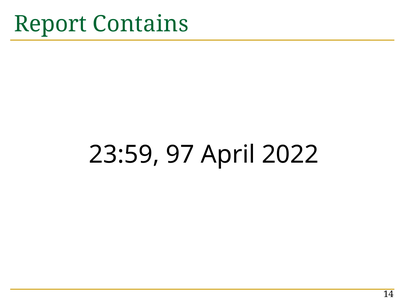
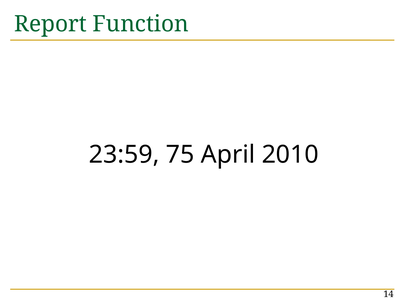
Contains: Contains -> Function (141, 24)
97: 97 -> 75 (180, 155)
2022: 2022 -> 2010 (290, 155)
